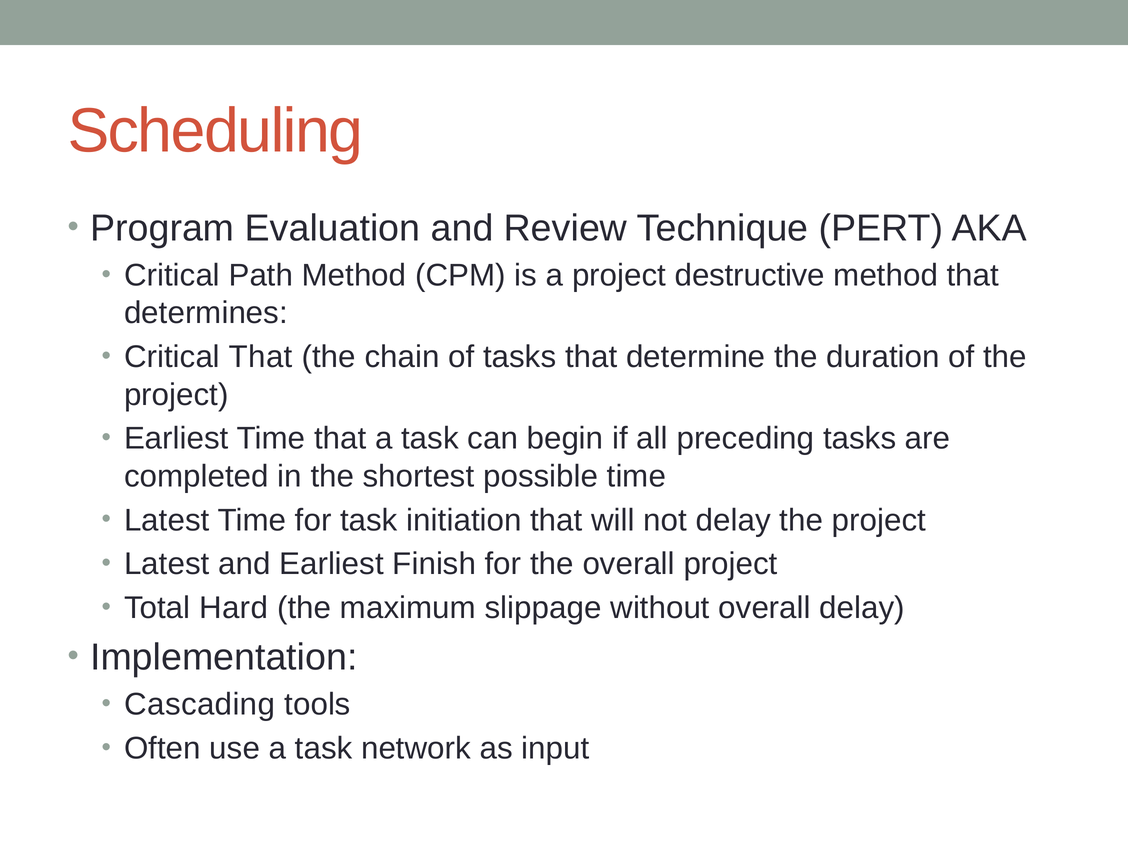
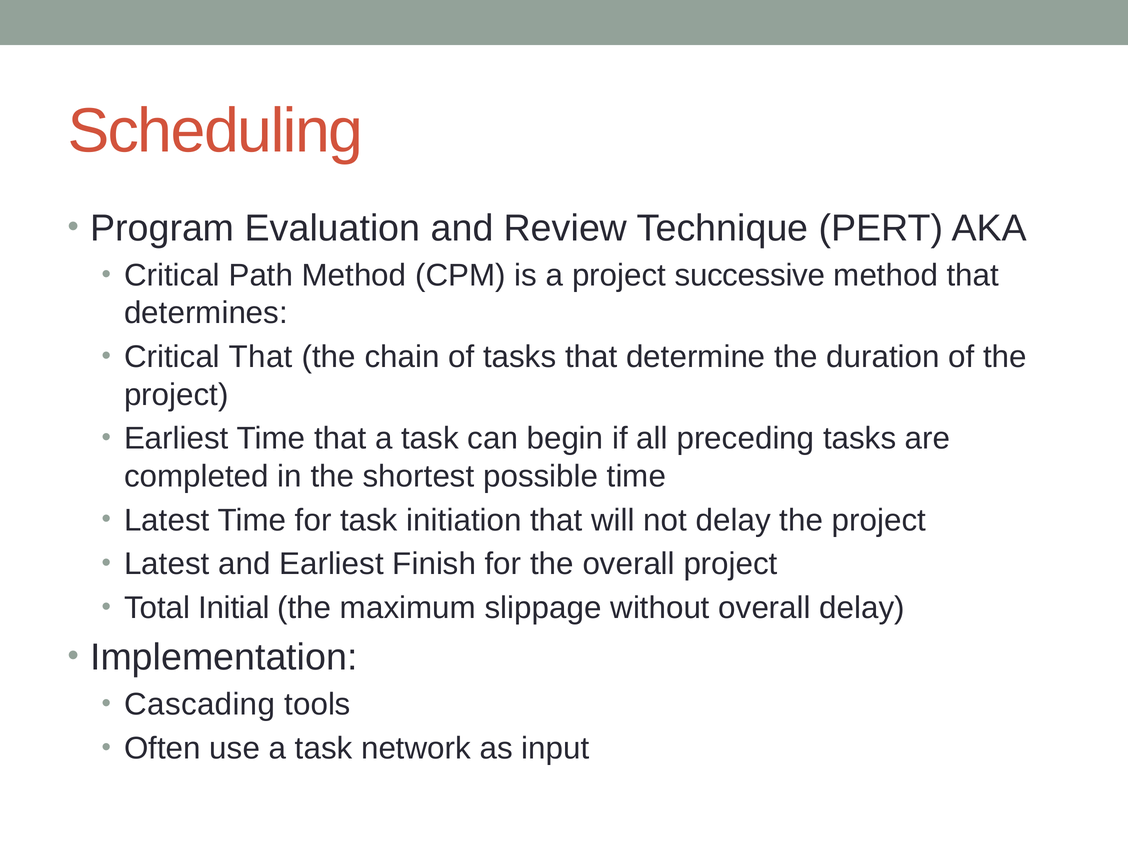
destructive: destructive -> successive (750, 275)
Hard: Hard -> Initial (234, 608)
